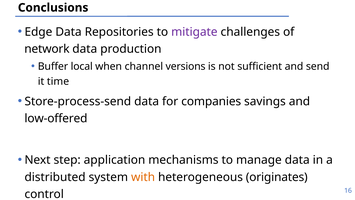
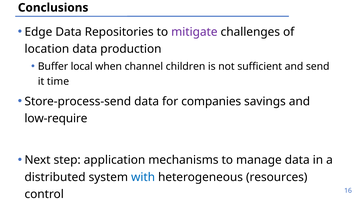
network: network -> location (47, 49)
versions: versions -> children (186, 66)
low-offered: low-offered -> low-require (56, 118)
with colour: orange -> blue (143, 177)
originates: originates -> resources (277, 177)
